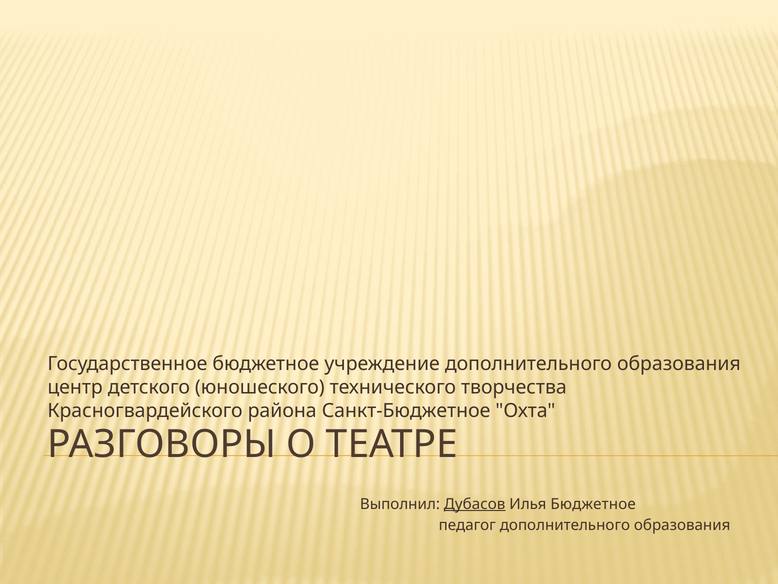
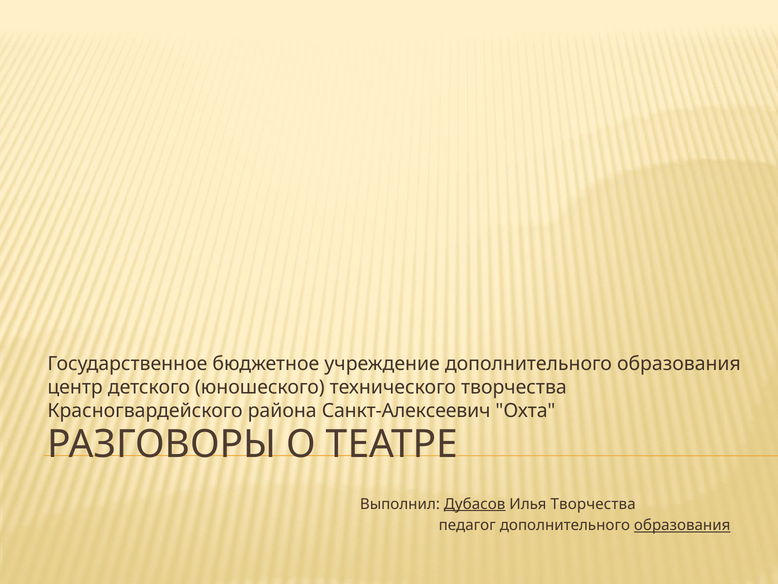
Санкт-Бюджетное: Санкт-Бюджетное -> Санкт-Алексеевич (406, 410)
Илья Бюджетное: Бюджетное -> Творчества (593, 504)
образования underline: none -> present (682, 525)
